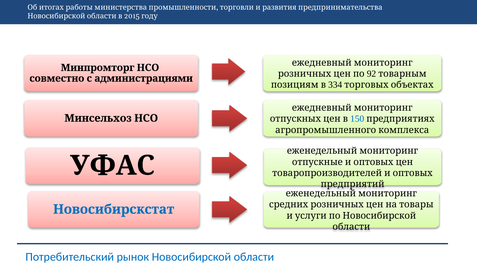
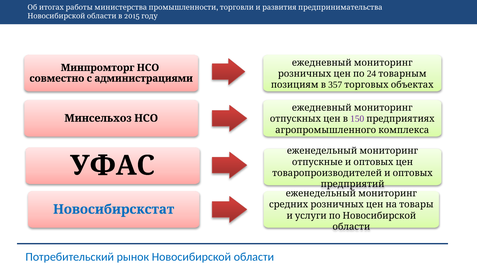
92: 92 -> 24 (371, 74)
334: 334 -> 357 (335, 85)
150 colour: blue -> purple (357, 119)
